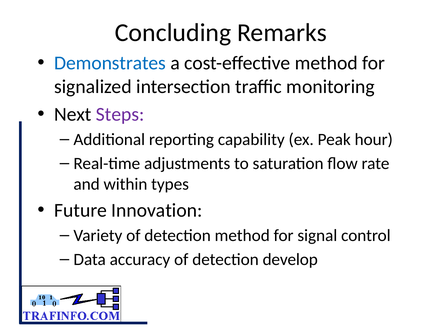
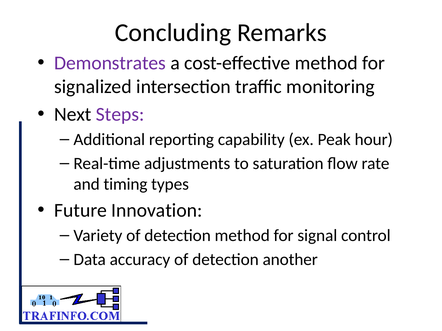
Demonstrates colour: blue -> purple (110, 63)
within: within -> timing (126, 184)
develop: develop -> another (290, 260)
